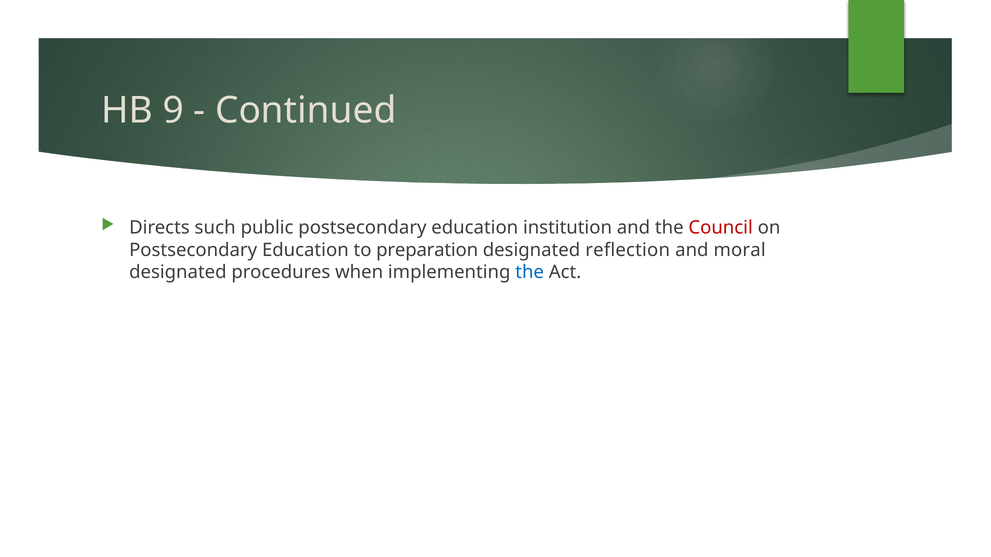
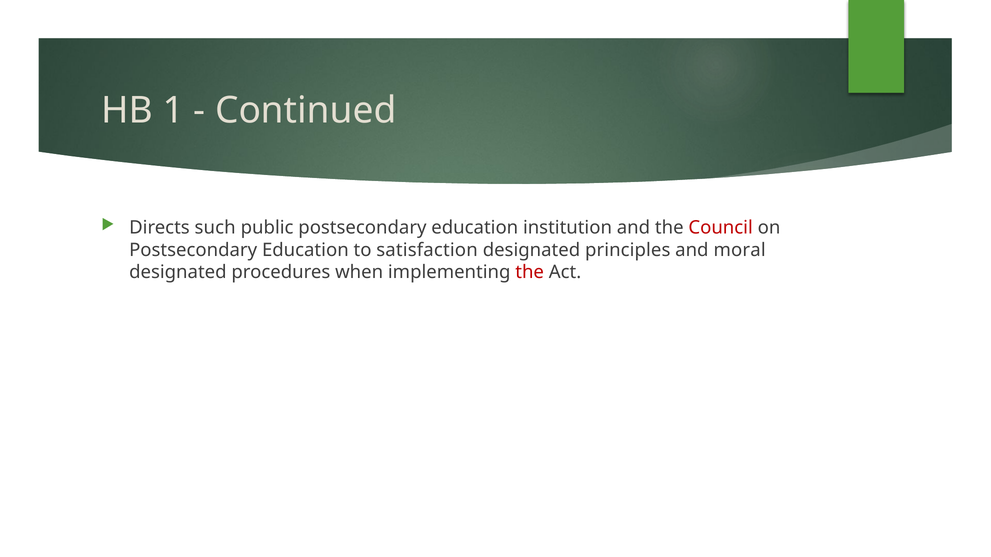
9: 9 -> 1 (173, 110)
preparation: preparation -> satisfaction (427, 250)
reflection: reflection -> principles (628, 250)
the colour: blue -> red (530, 272)
